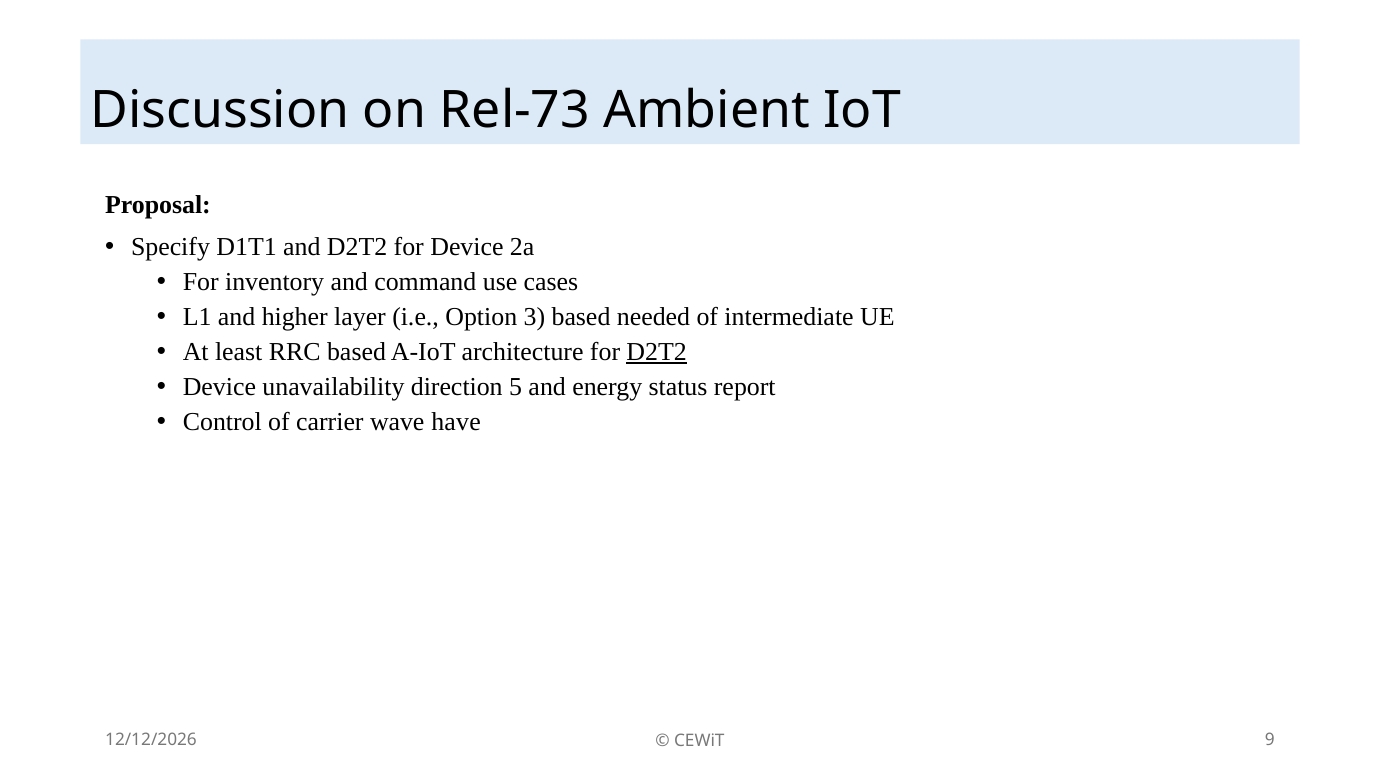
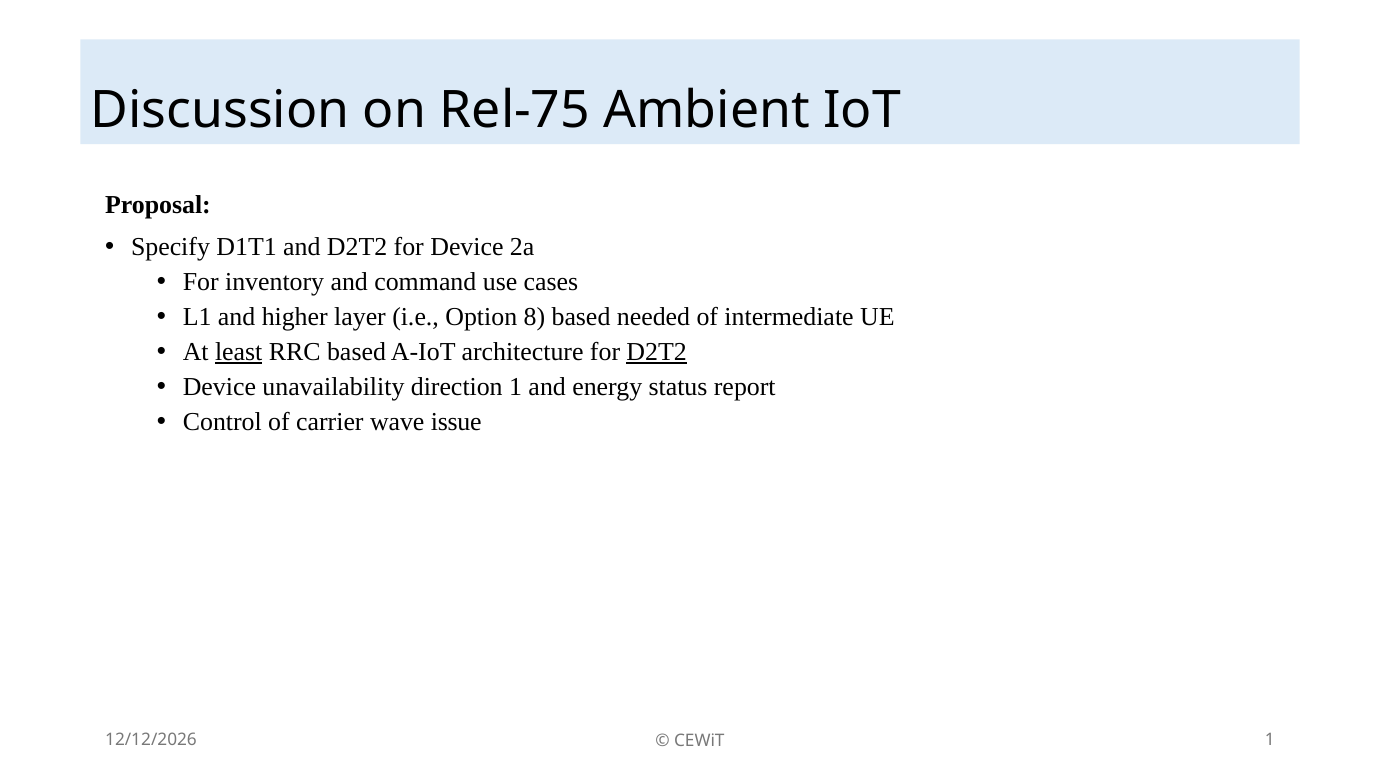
Rel-73: Rel-73 -> Rel-75 (515, 111)
3: 3 -> 8 (534, 317)
least underline: none -> present (239, 352)
direction 5: 5 -> 1 (516, 387)
have: have -> issue (456, 422)
9: 9 -> 1 (1270, 740)
